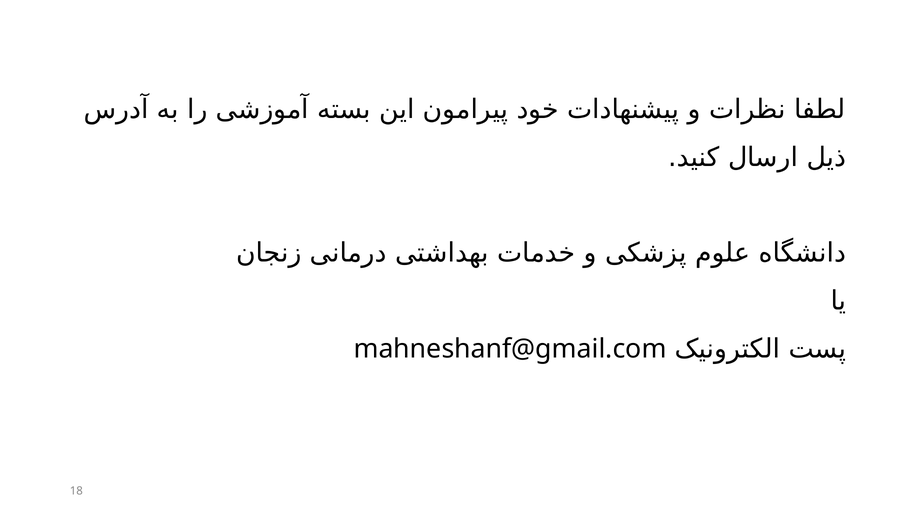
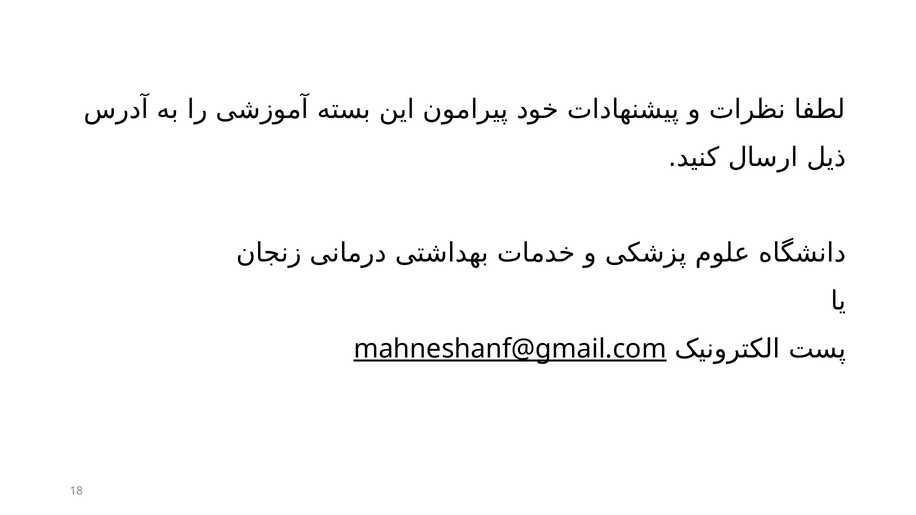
mahneshanf@gmail.com underline: none -> present (510, 349)
